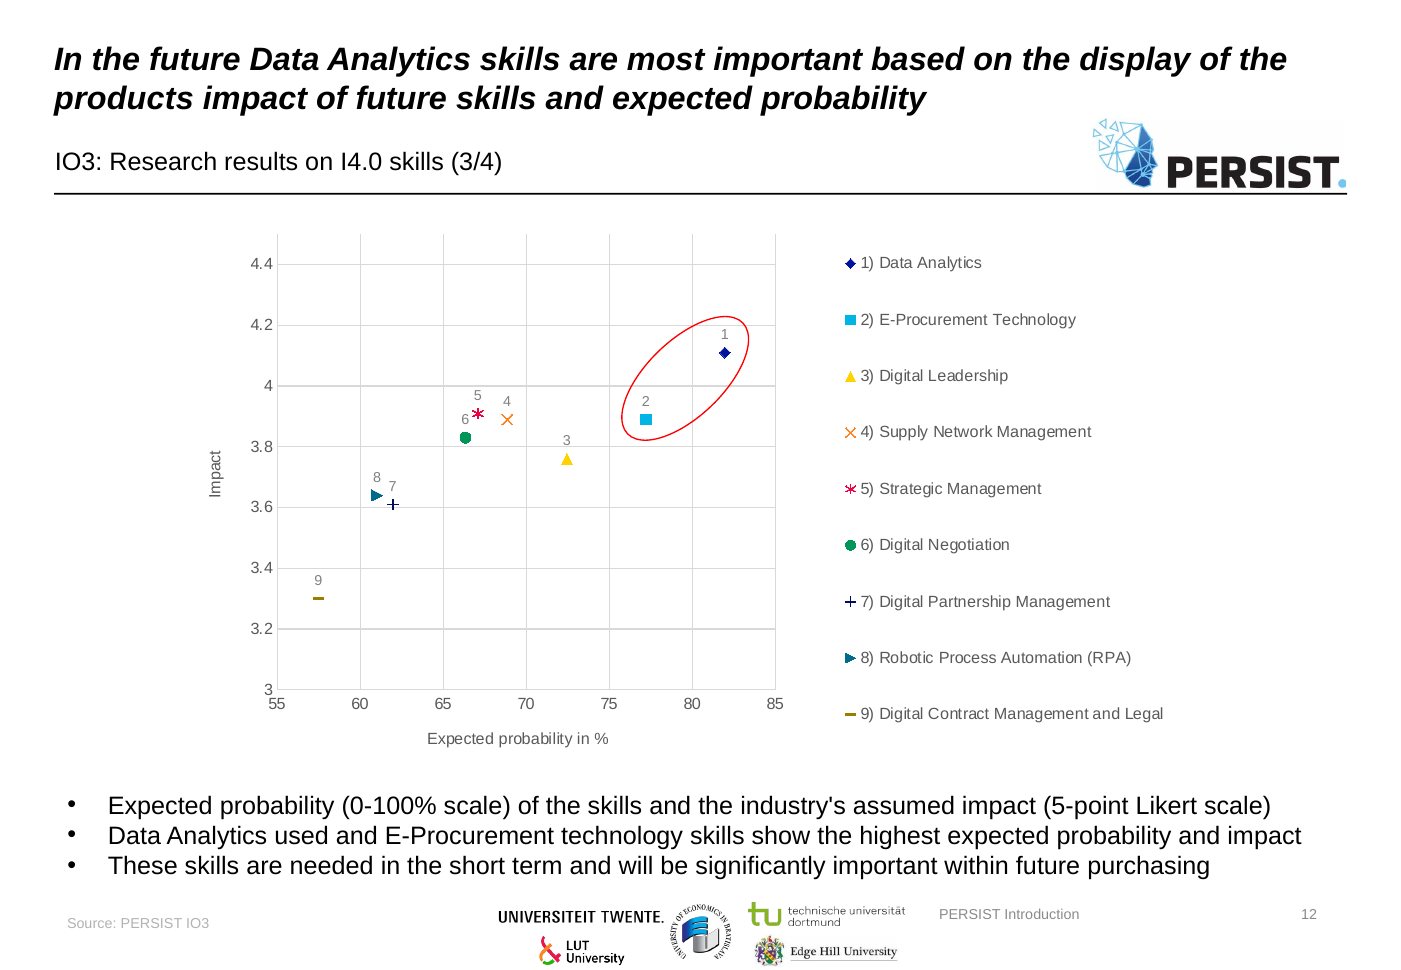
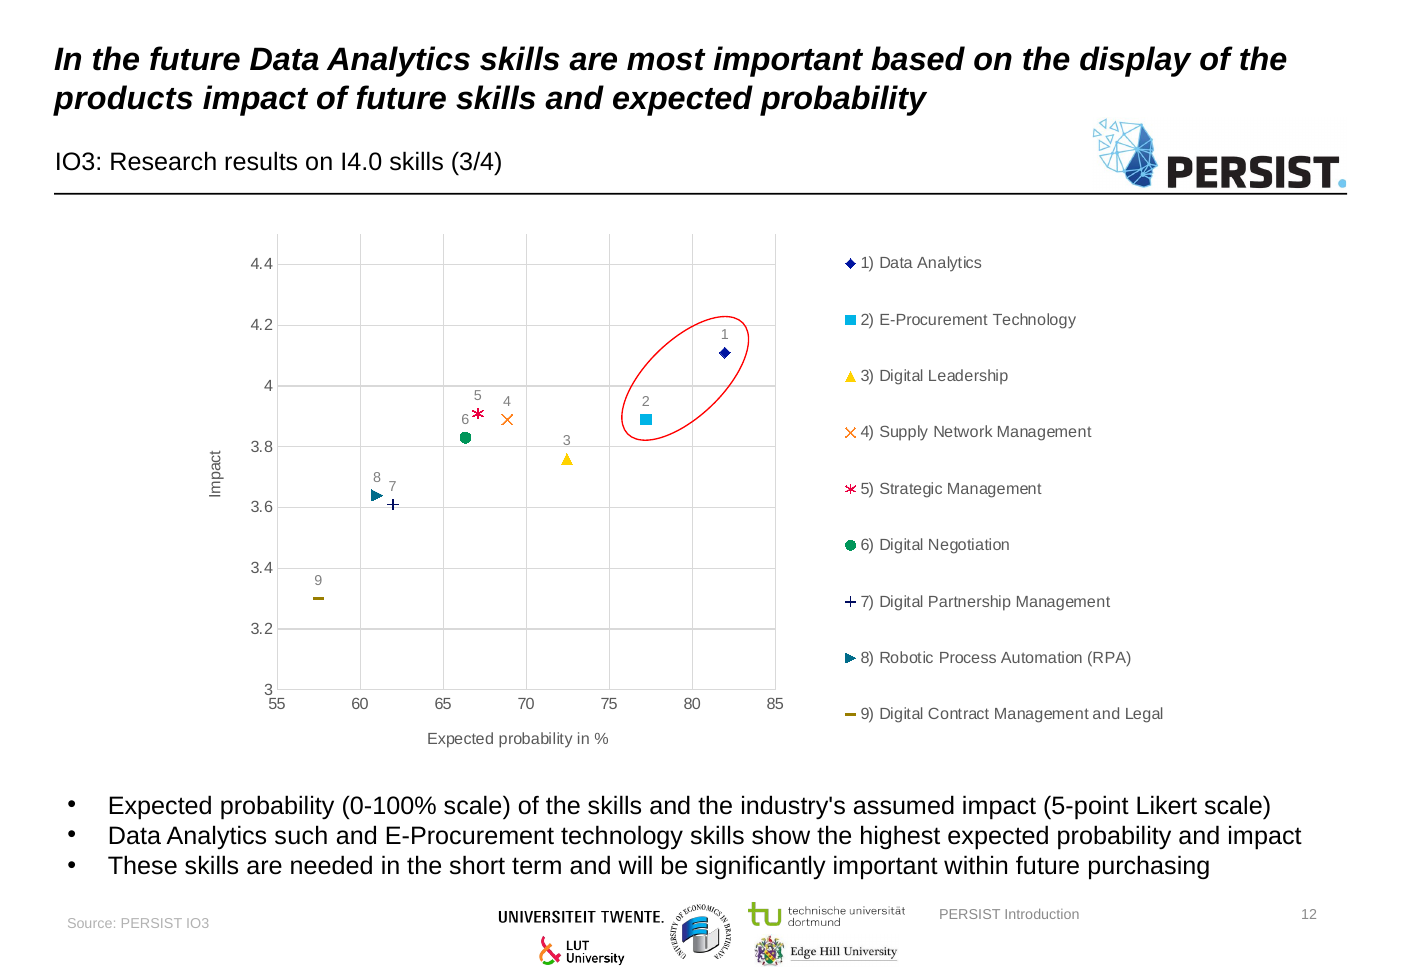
used: used -> such (301, 836)
